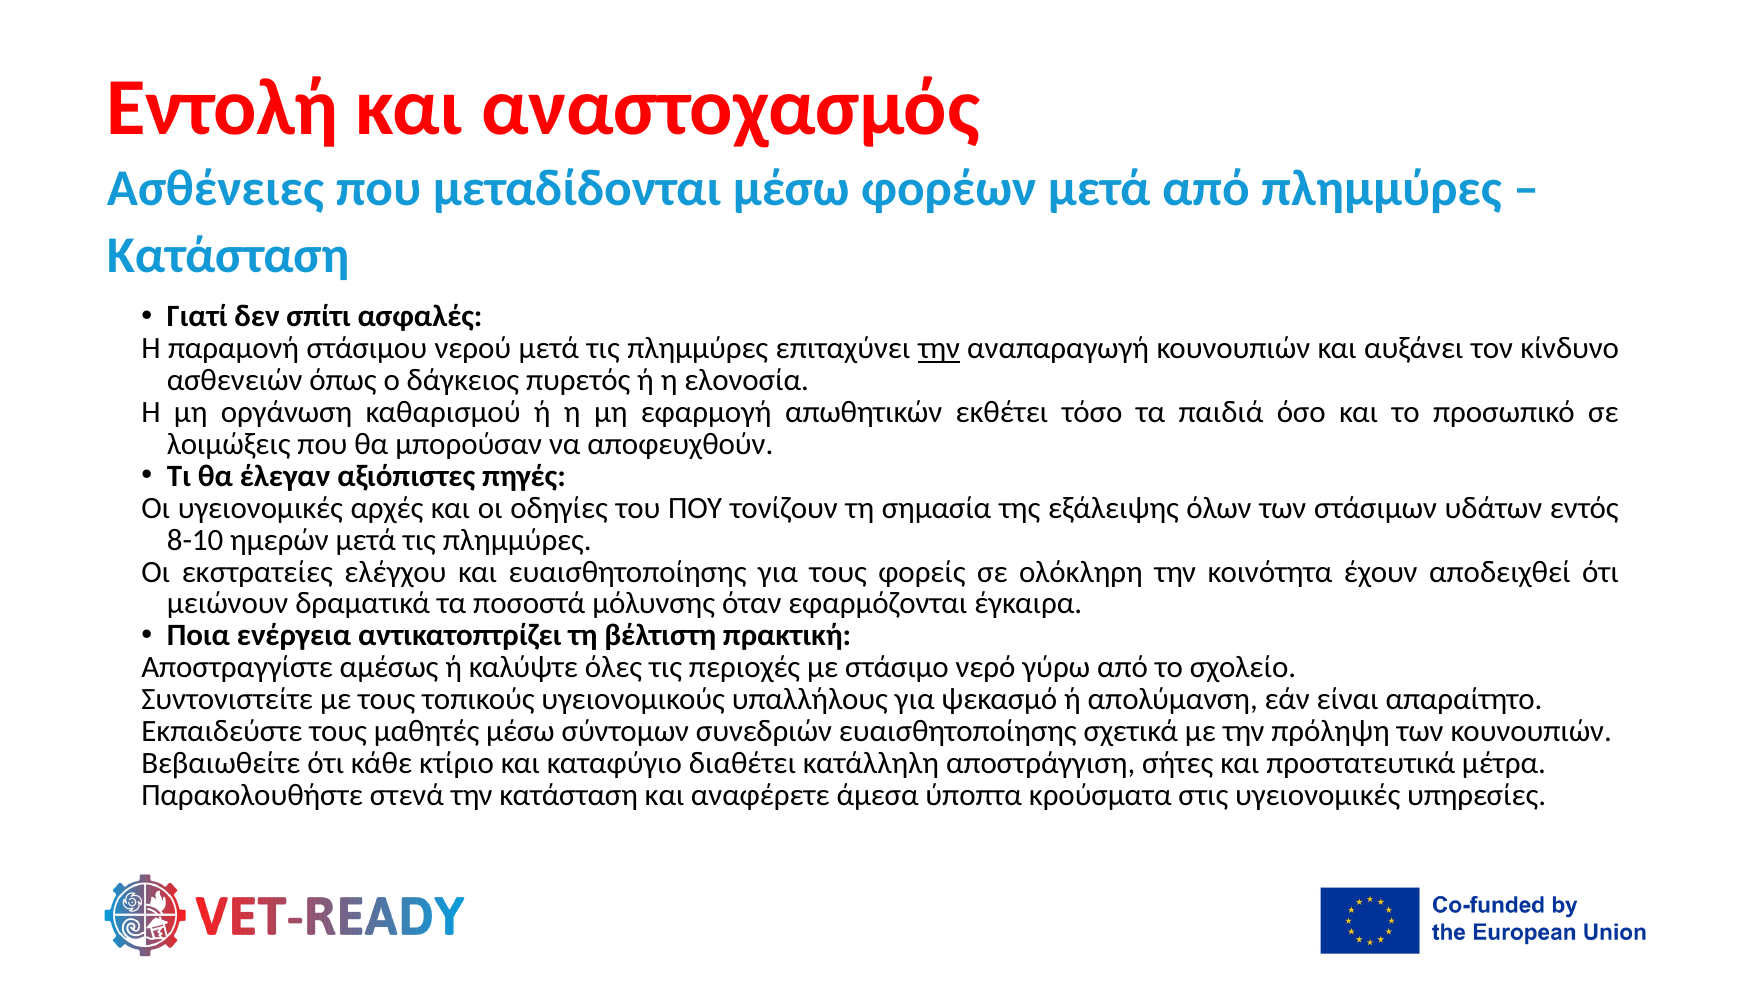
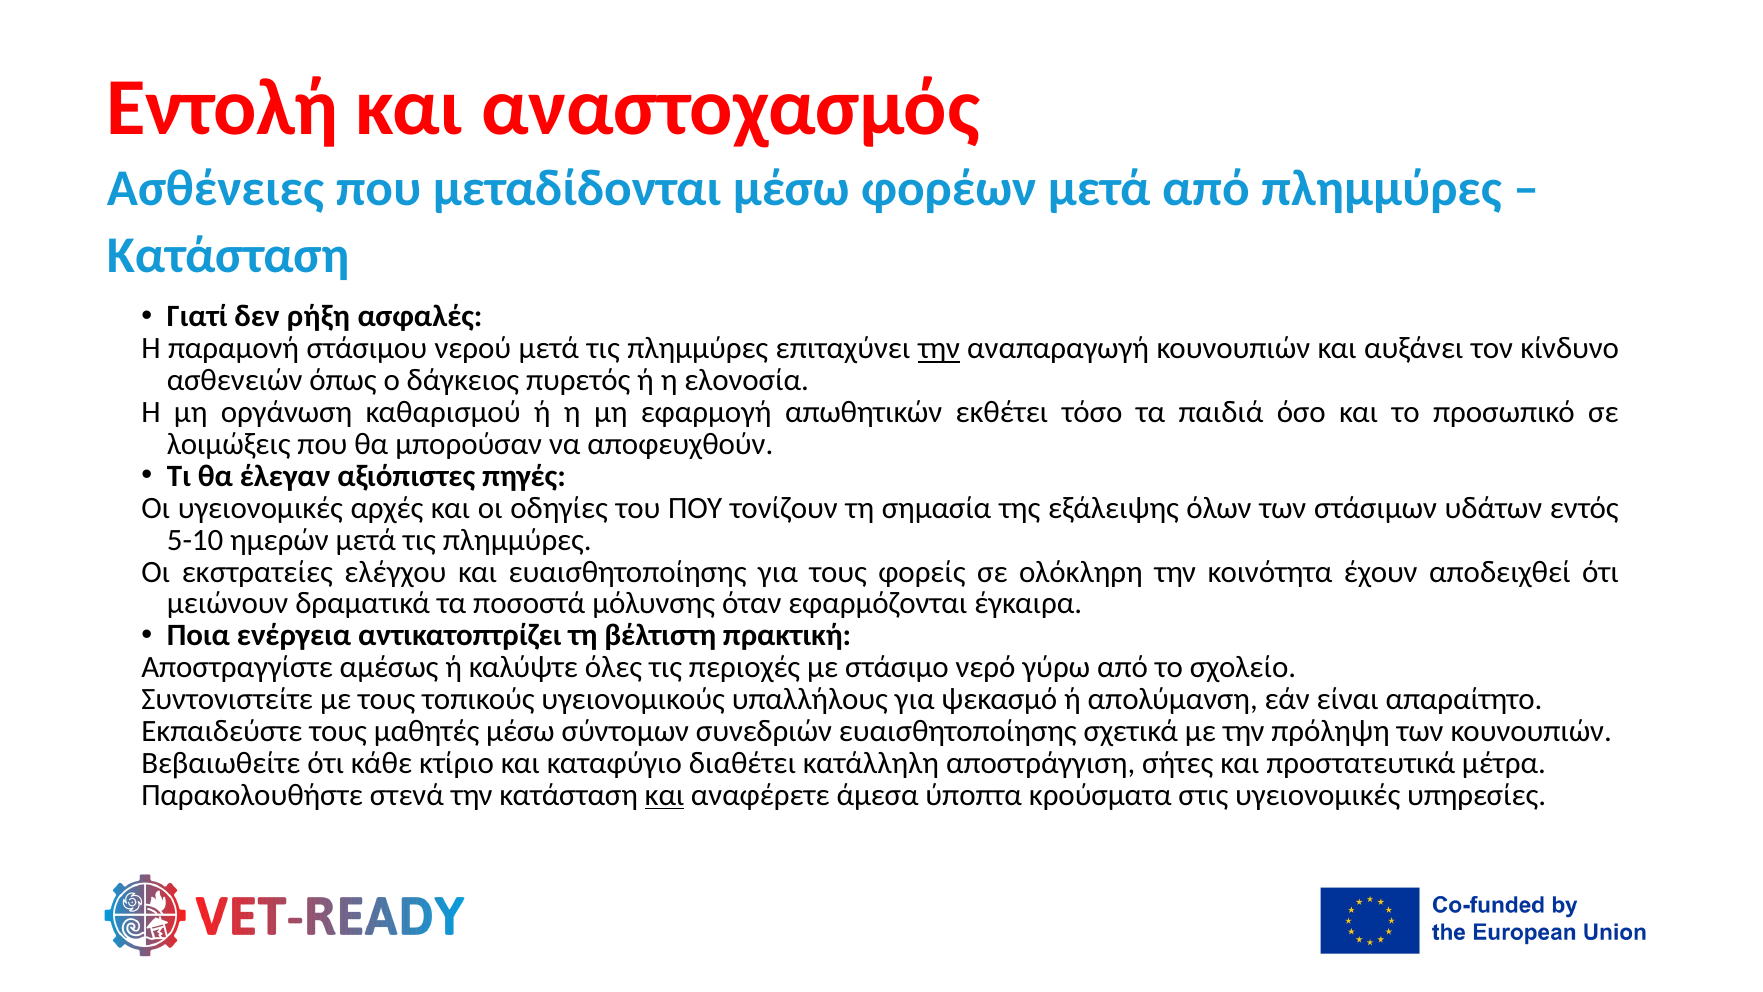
σπίτι: σπίτι -> ρήξη (318, 316)
8-10: 8-10 -> 5-10 (195, 540)
και underline: none -> present (665, 795)
